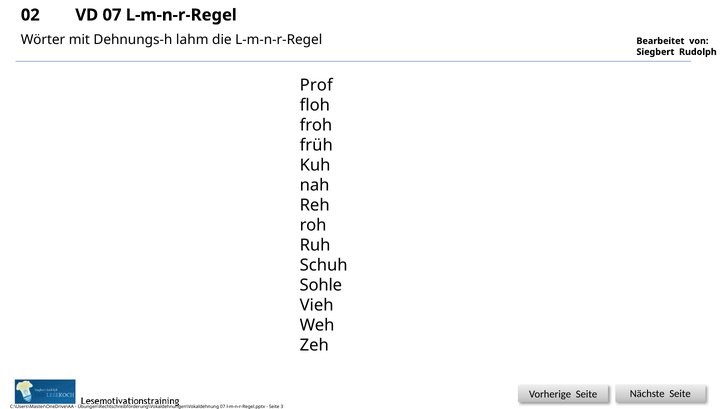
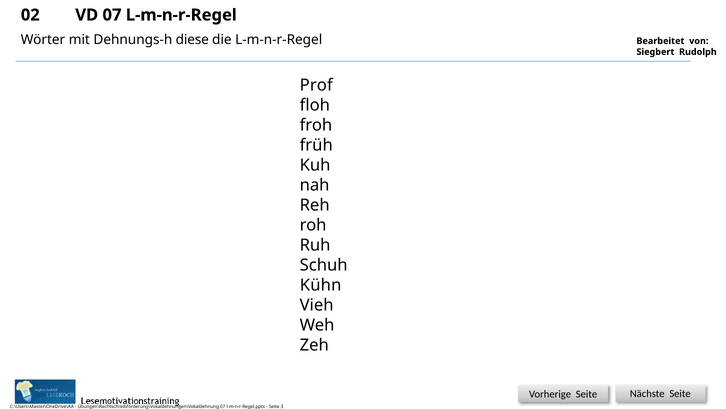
lahm: lahm -> diese (192, 40)
Sohle: Sohle -> Kühn (321, 285)
